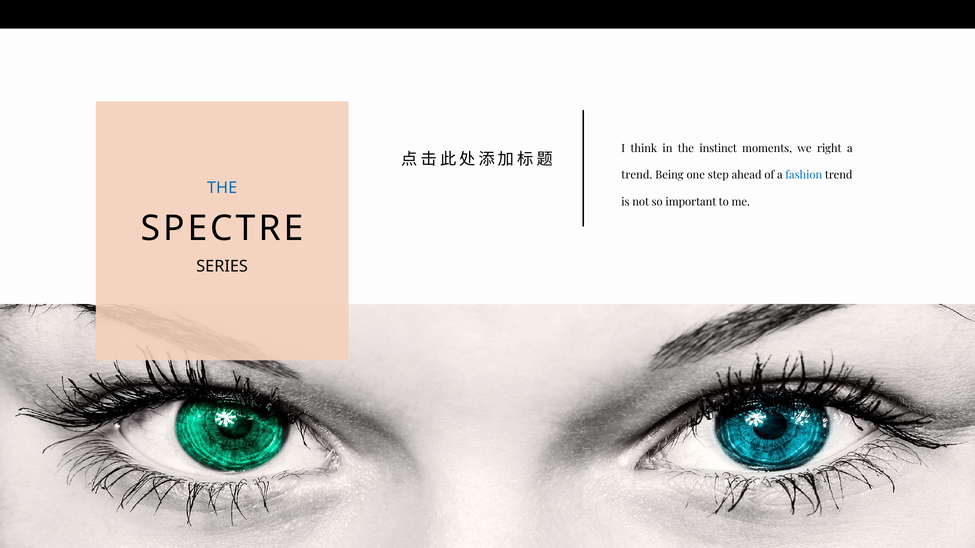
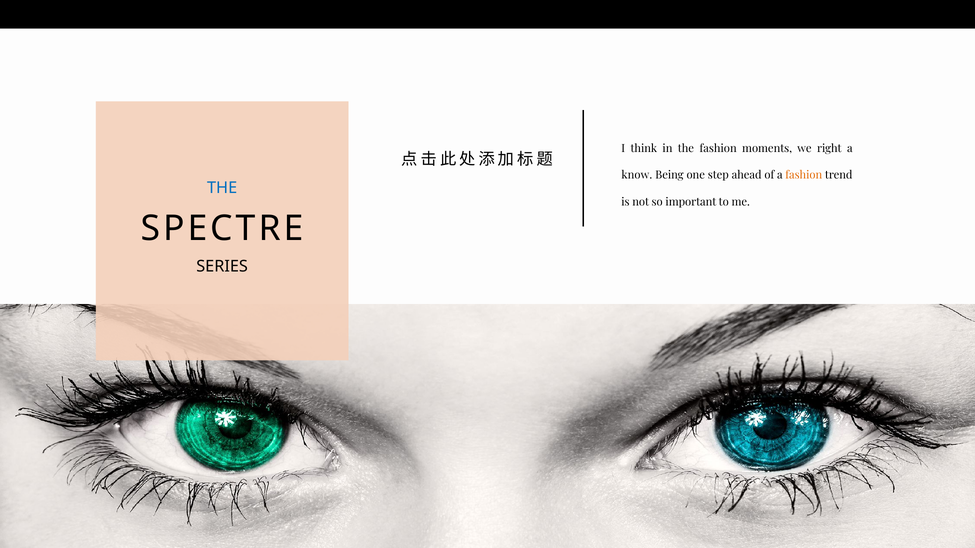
the instinct: instinct -> fashion (718, 148)
trend: trend -> know (637, 175)
fashion colour: blue -> orange (804, 175)
